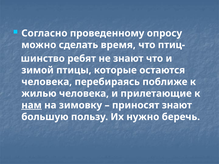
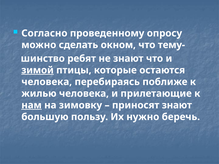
время: время -> окном (118, 45)
птиц-: птиц- -> тему- (171, 45)
зимой underline: none -> present (38, 70)
